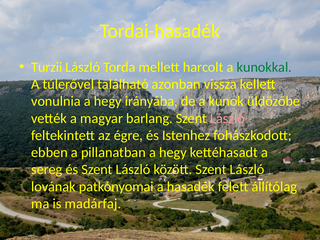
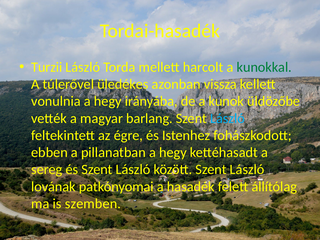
található: található -> üledékes (123, 84)
László colour: pink -> light blue (227, 118)
madárfaj: madárfaj -> szemben (93, 204)
